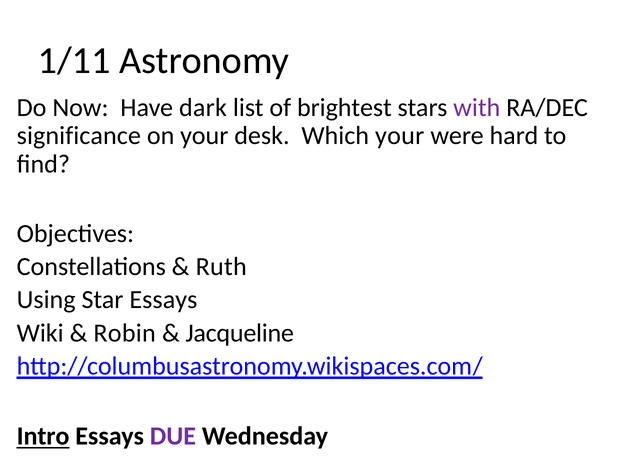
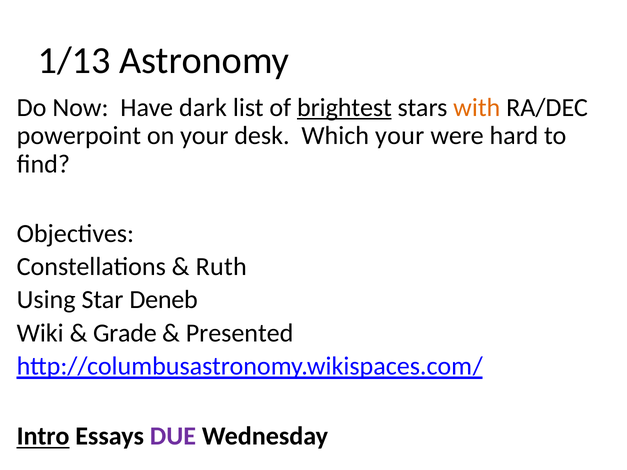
1/11: 1/11 -> 1/13 (74, 61)
brightest underline: none -> present (344, 108)
with colour: purple -> orange (477, 108)
significance: significance -> powerpoint (79, 136)
Star Essays: Essays -> Deneb (164, 300)
Robin: Robin -> Grade (125, 333)
Jacqueline: Jacqueline -> Presented (240, 333)
